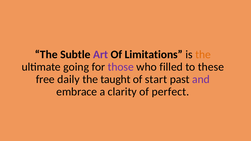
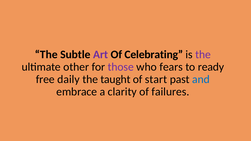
Limitations: Limitations -> Celebrating (154, 55)
the colour: orange -> purple (203, 55)
going: going -> other (76, 67)
filled: filled -> fears (171, 67)
these: these -> ready (211, 67)
and colour: purple -> blue (201, 79)
perfect: perfect -> failures (170, 92)
